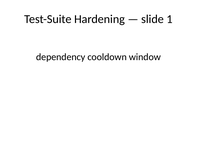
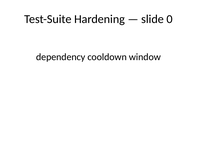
1: 1 -> 0 (170, 19)
